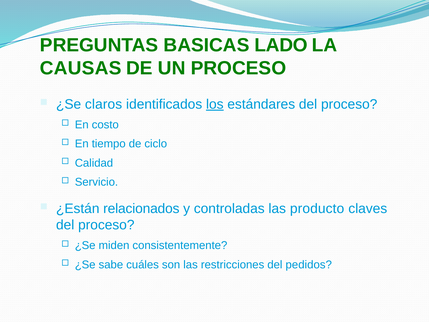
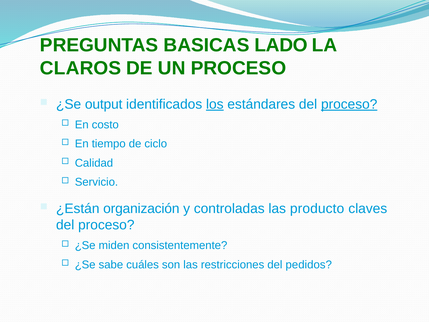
CAUSAS: CAUSAS -> CLAROS (81, 68)
claros: claros -> output (104, 104)
proceso underline: none -> present (349, 104)
relacionados: relacionados -> organización (141, 208)
